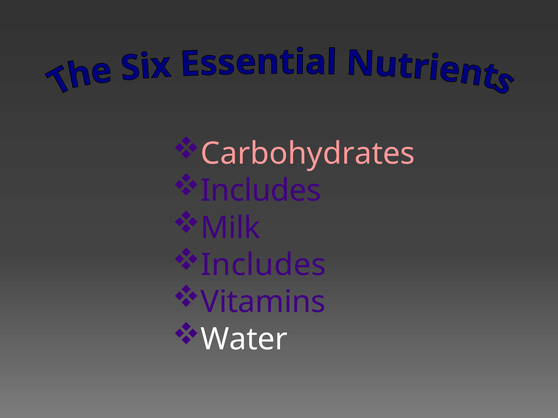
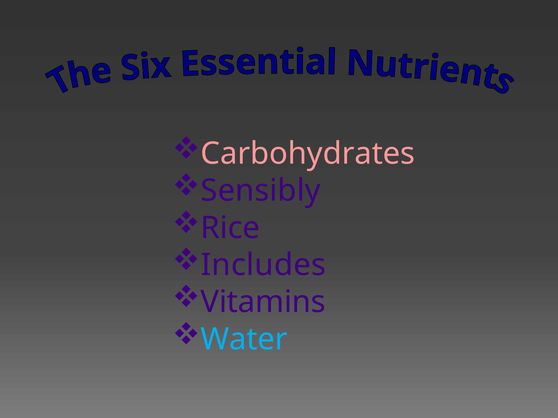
Includes: Includes -> Sensibly (261, 191)
Milk: Milk -> Rice (230, 228)
Water colour: white -> light blue (244, 340)
